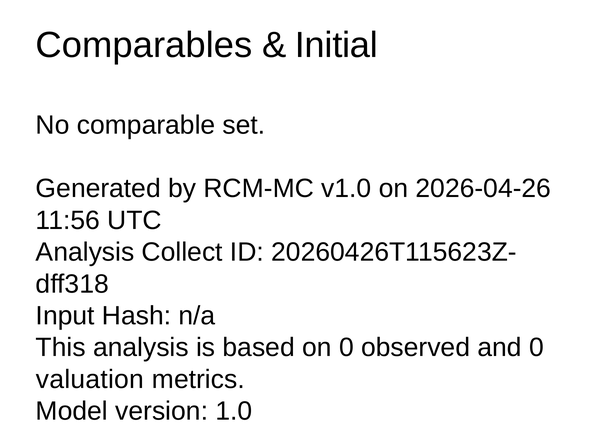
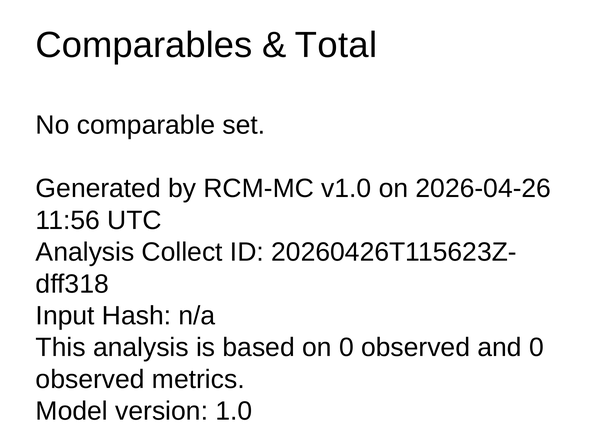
Initial: Initial -> Total (336, 45)
valuation: valuation -> observed (90, 379)
